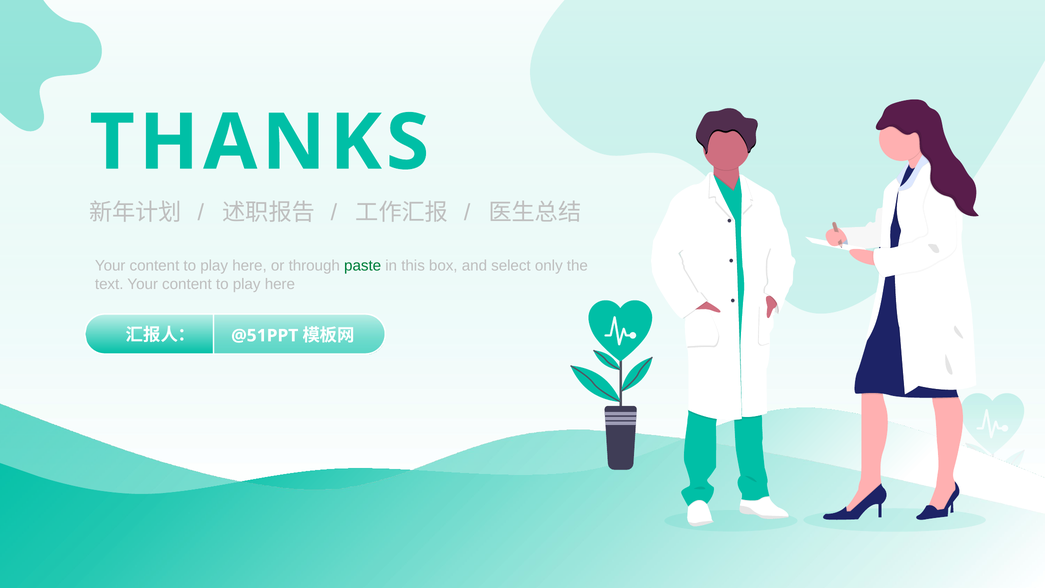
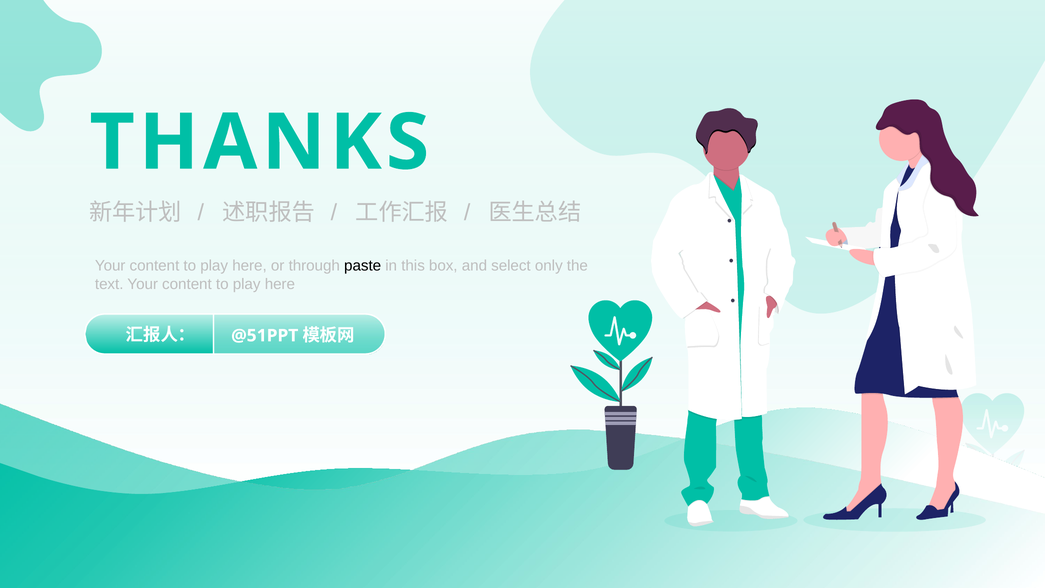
paste colour: green -> black (363, 266)
